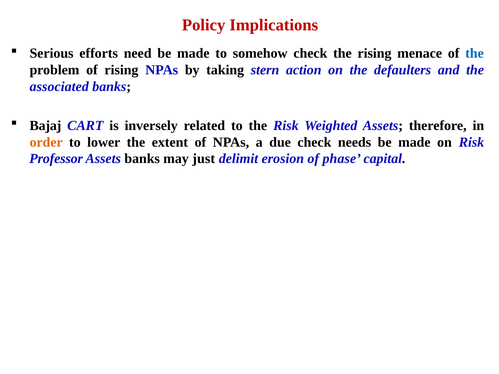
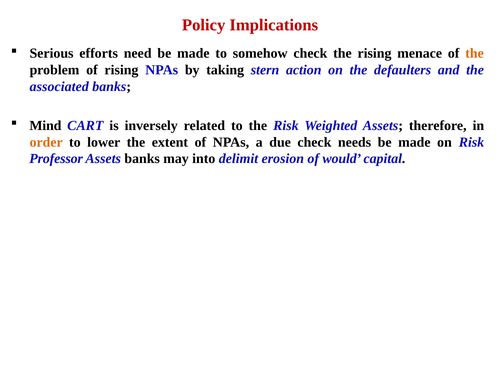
the colour: blue -> orange (475, 53)
Bajaj: Bajaj -> Mind (45, 126)
just: just -> into (204, 159)
phase: phase -> would (342, 159)
